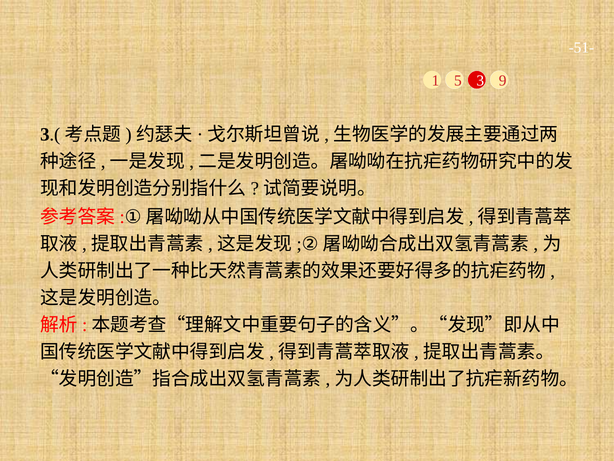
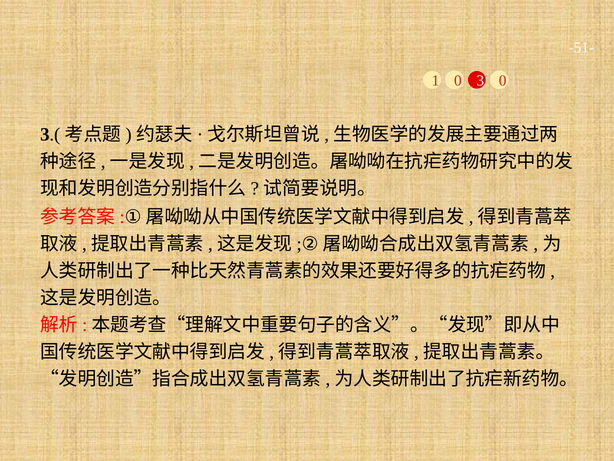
1 5: 5 -> 0 (458, 81)
3 9: 9 -> 0 (503, 81)
